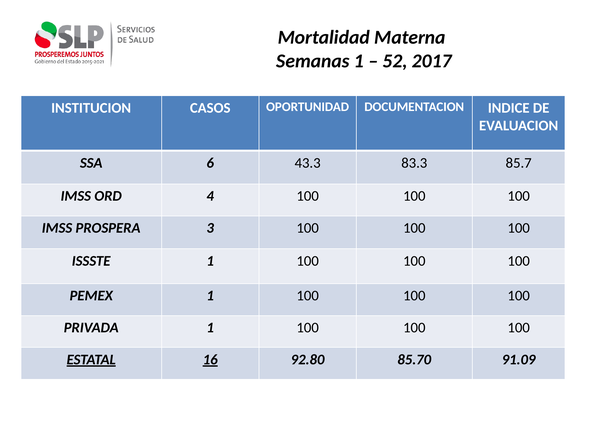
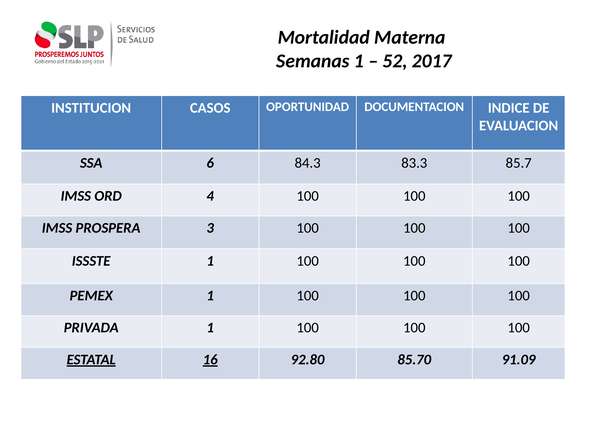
43.3: 43.3 -> 84.3 (308, 163)
